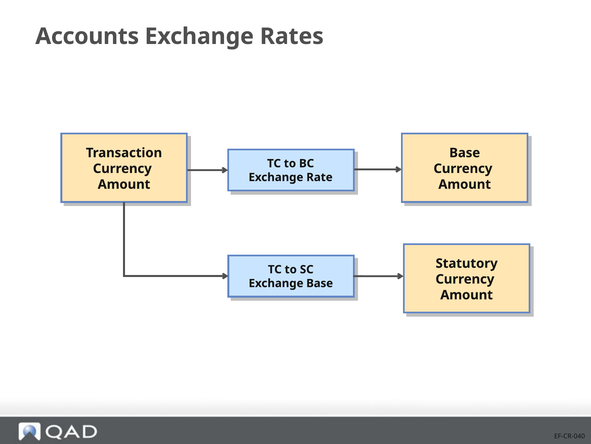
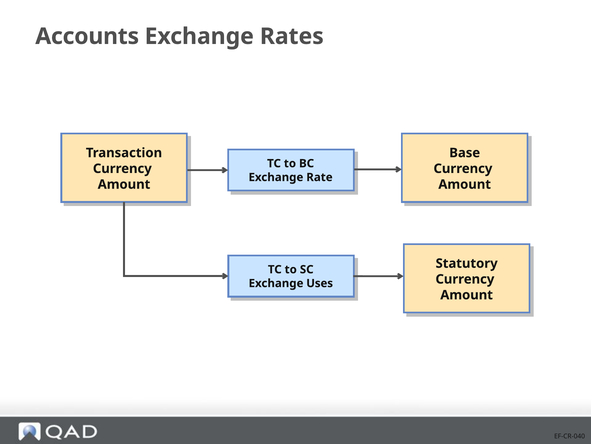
Exchange Base: Base -> Uses (320, 283)
